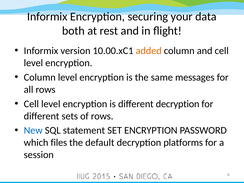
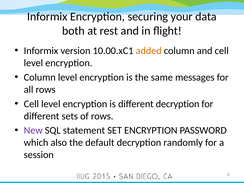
New colour: blue -> purple (33, 130)
files: files -> also (59, 143)
platforms: platforms -> randomly (183, 143)
